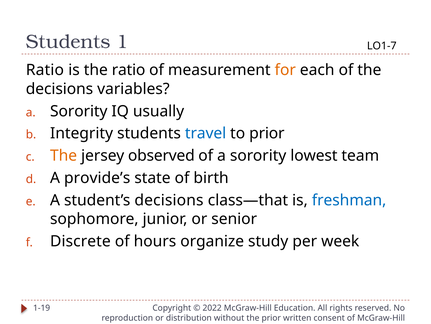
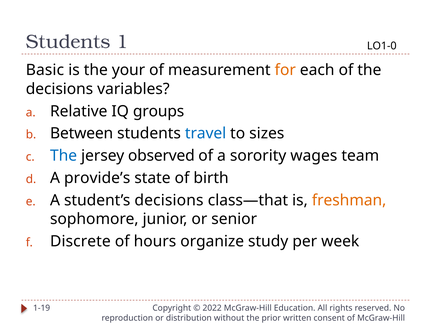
LO1-7: LO1-7 -> LO1-0 (382, 46)
Ratio: Ratio -> Basic (45, 70)
the ratio: ratio -> your (129, 70)
Sorority: Sorority -> Relative (79, 111)
usually: usually -> groups (159, 111)
Integrity: Integrity -> Between (82, 133)
to prior: prior -> sizes (267, 133)
The colour: orange -> blue (64, 155)
lowest: lowest -> wages (314, 155)
freshman colour: blue -> orange (349, 200)
